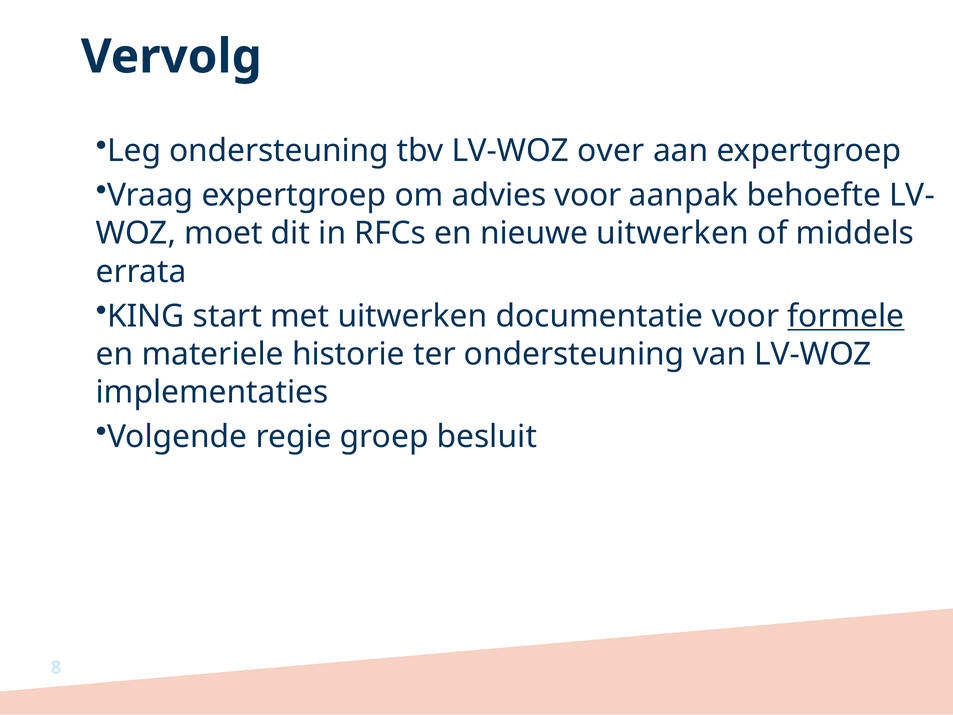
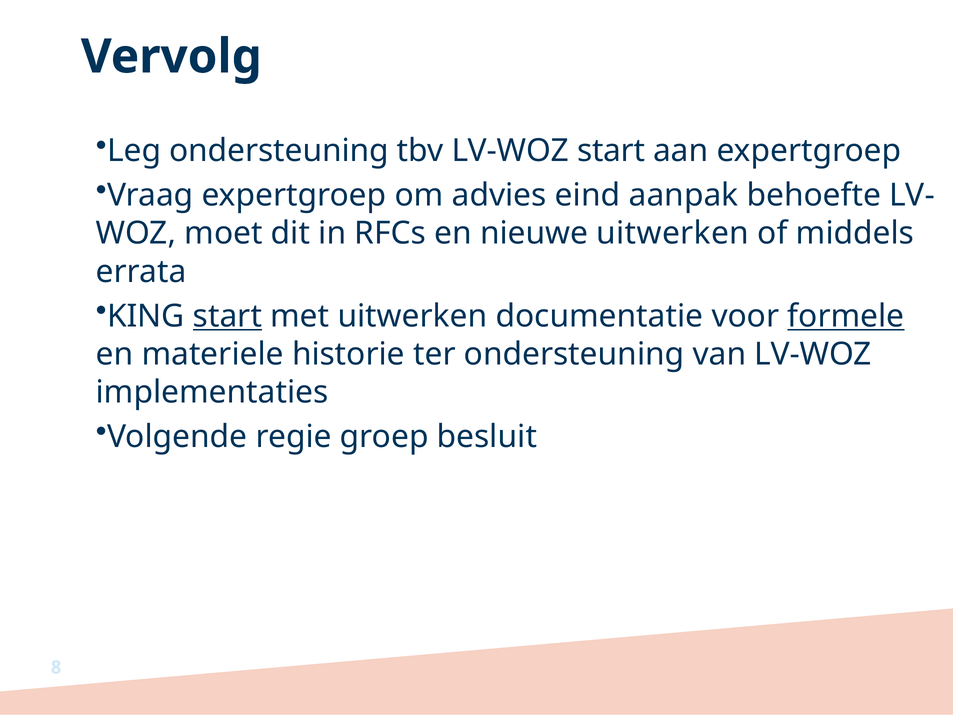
LV-WOZ over: over -> start (611, 151)
advies voor: voor -> eind (588, 195)
start underline: none -> present (227, 316)
